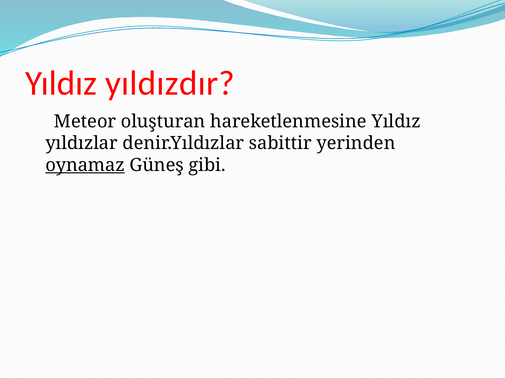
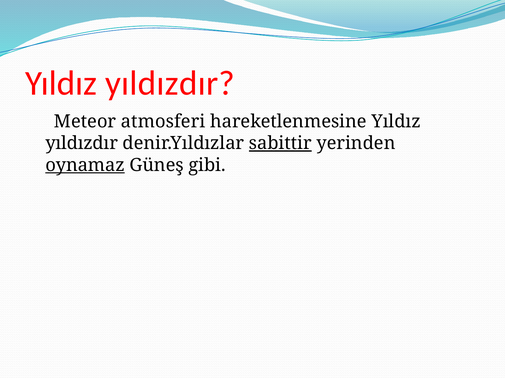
oluşturan: oluşturan -> atmosferi (163, 122)
yıldızlar: yıldızlar -> yıldızdır (82, 143)
sabittir underline: none -> present (280, 143)
